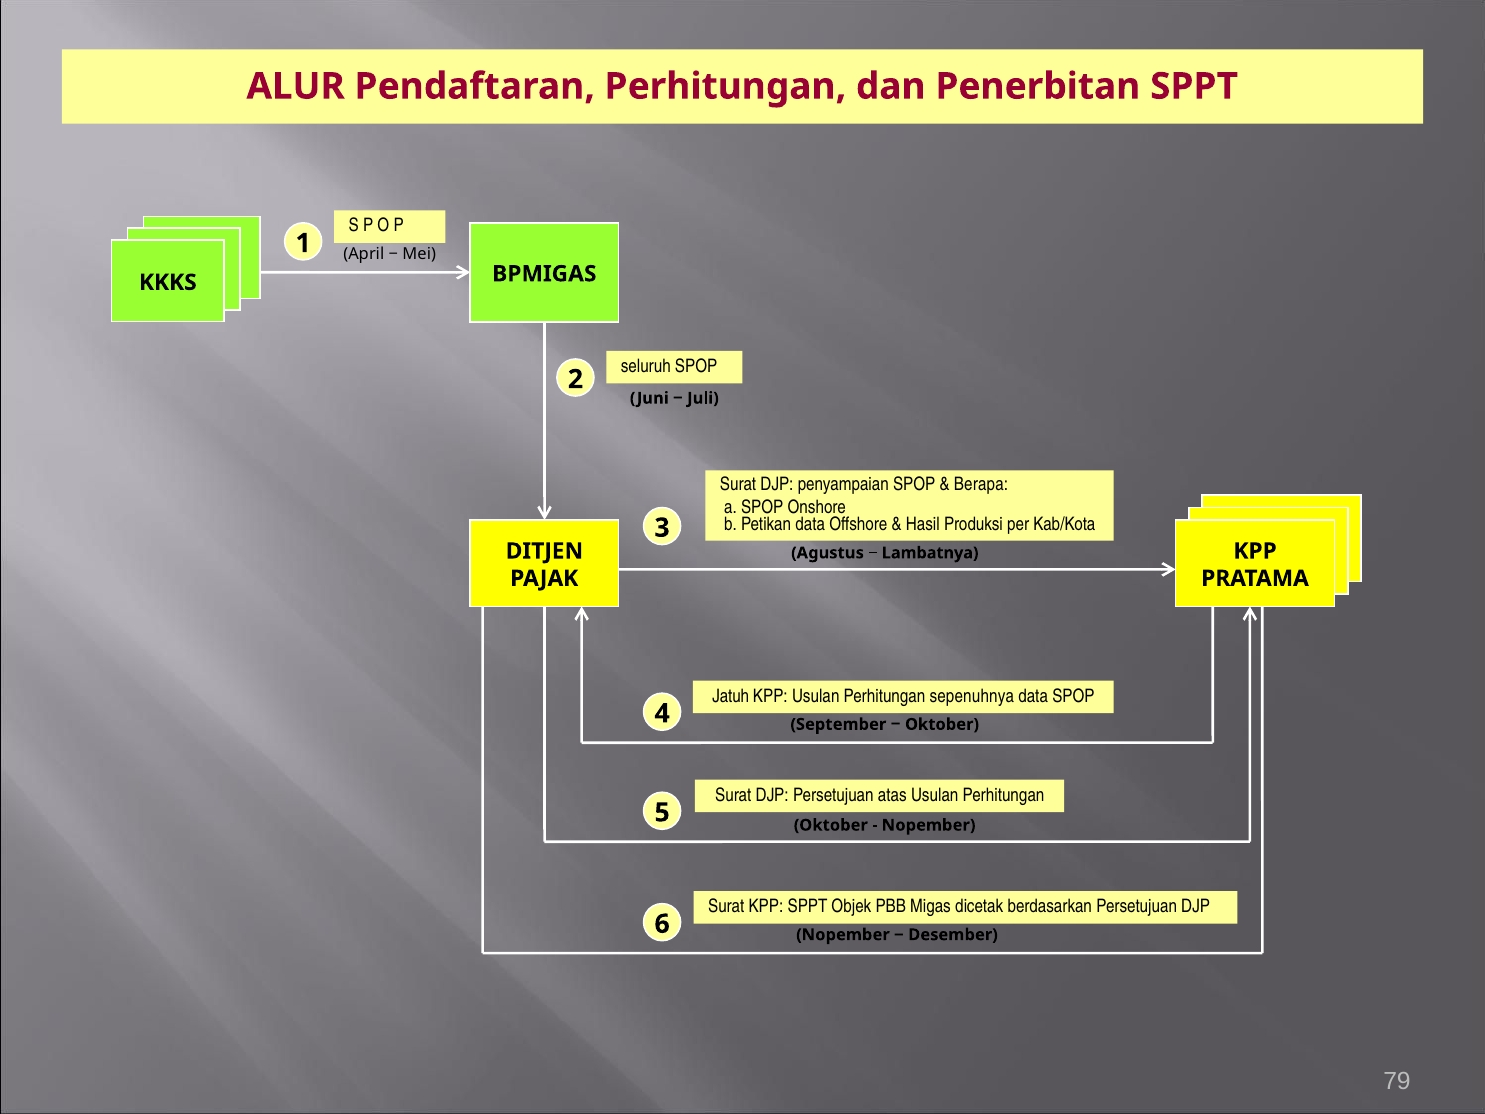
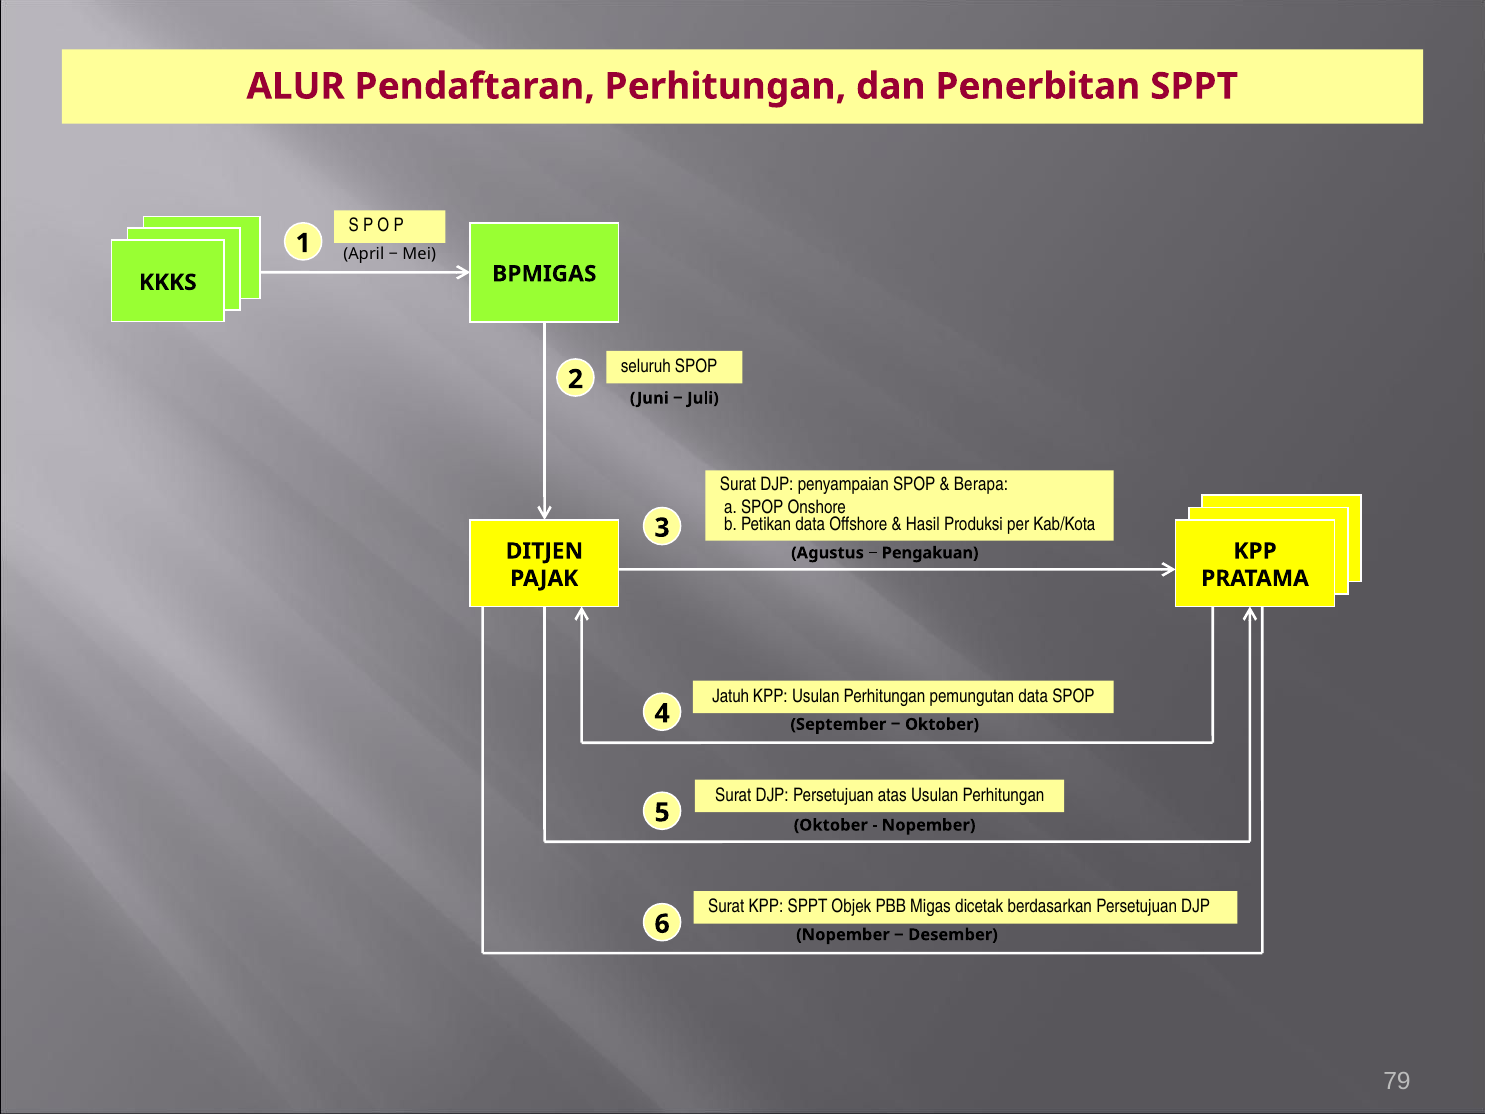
Lambatnya: Lambatnya -> Pengakuan (930, 553)
sepenuhnya: sepenuhnya -> pemungutan (972, 696)
